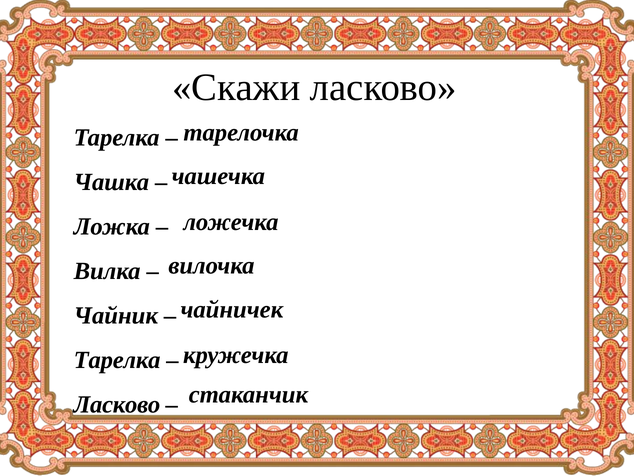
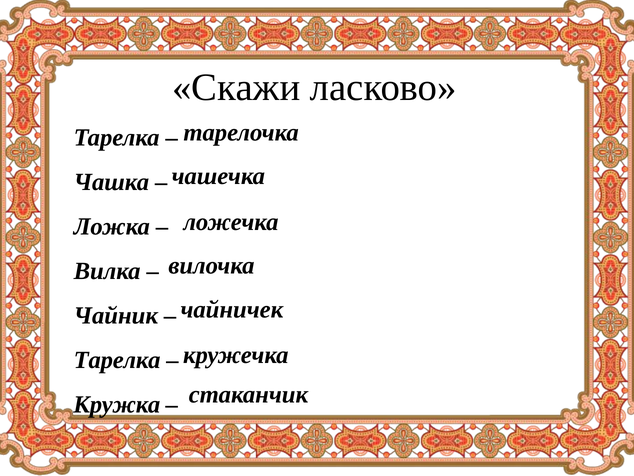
Ласково: Ласково -> Кружка (117, 404)
